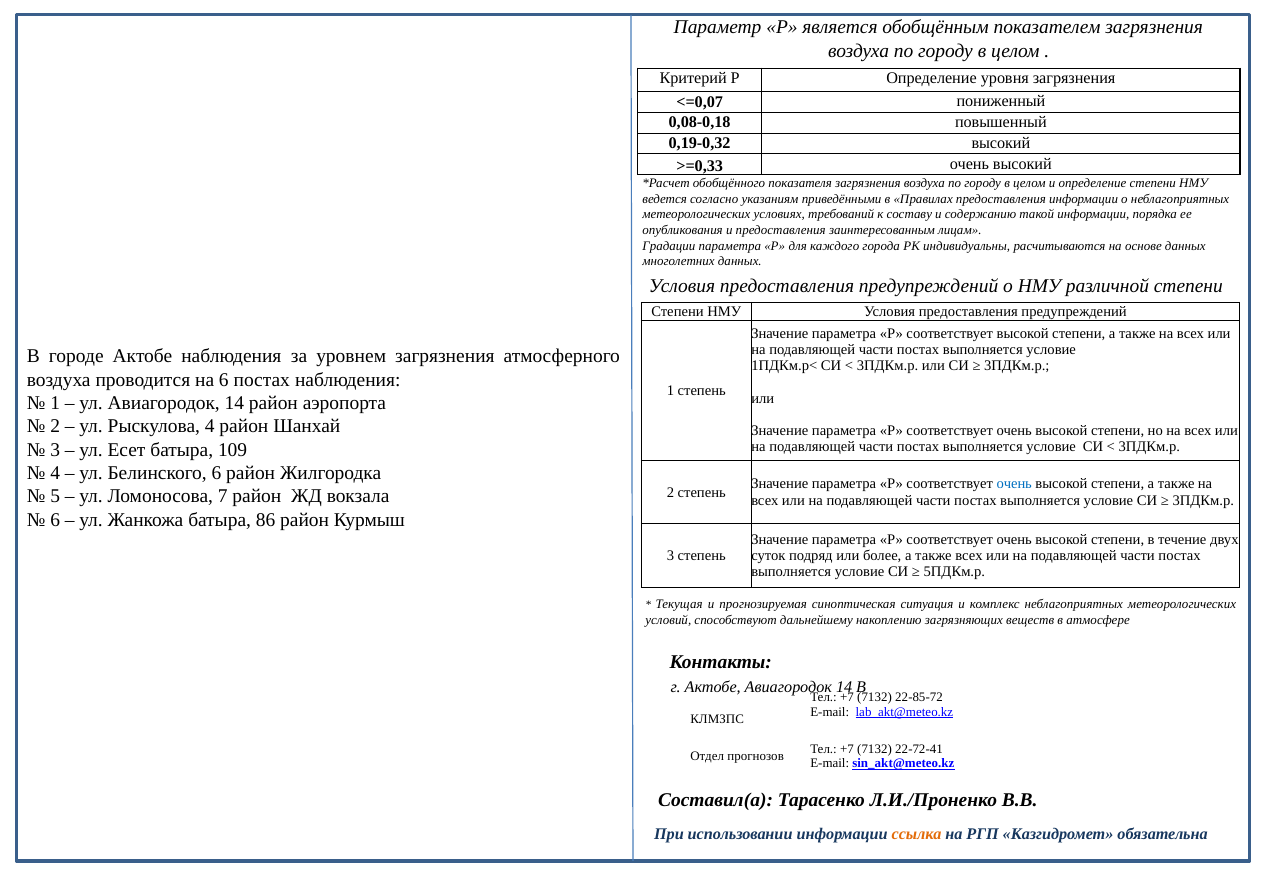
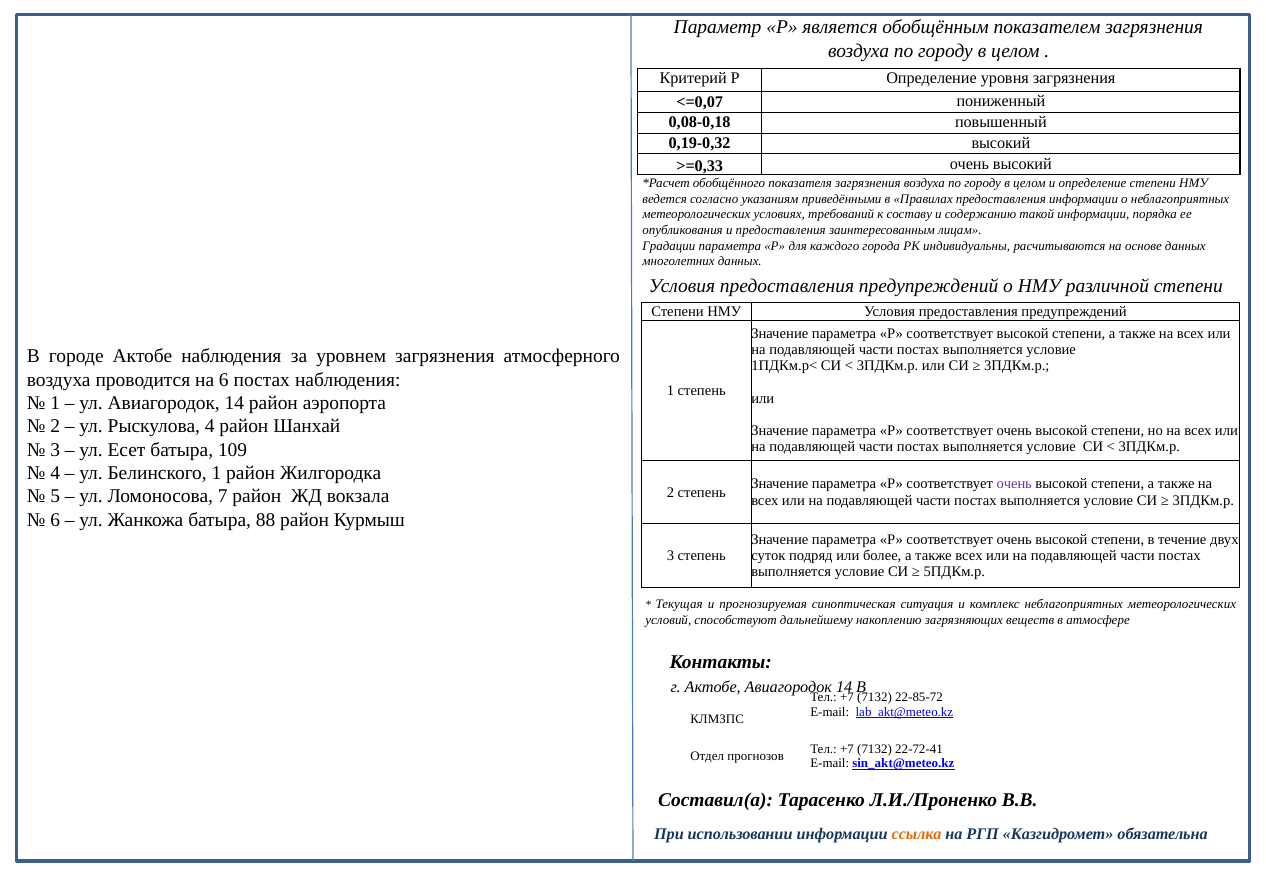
Белинского 6: 6 -> 1 (217, 473)
очень colour: blue -> purple (1014, 484)
86: 86 -> 88 (266, 520)
